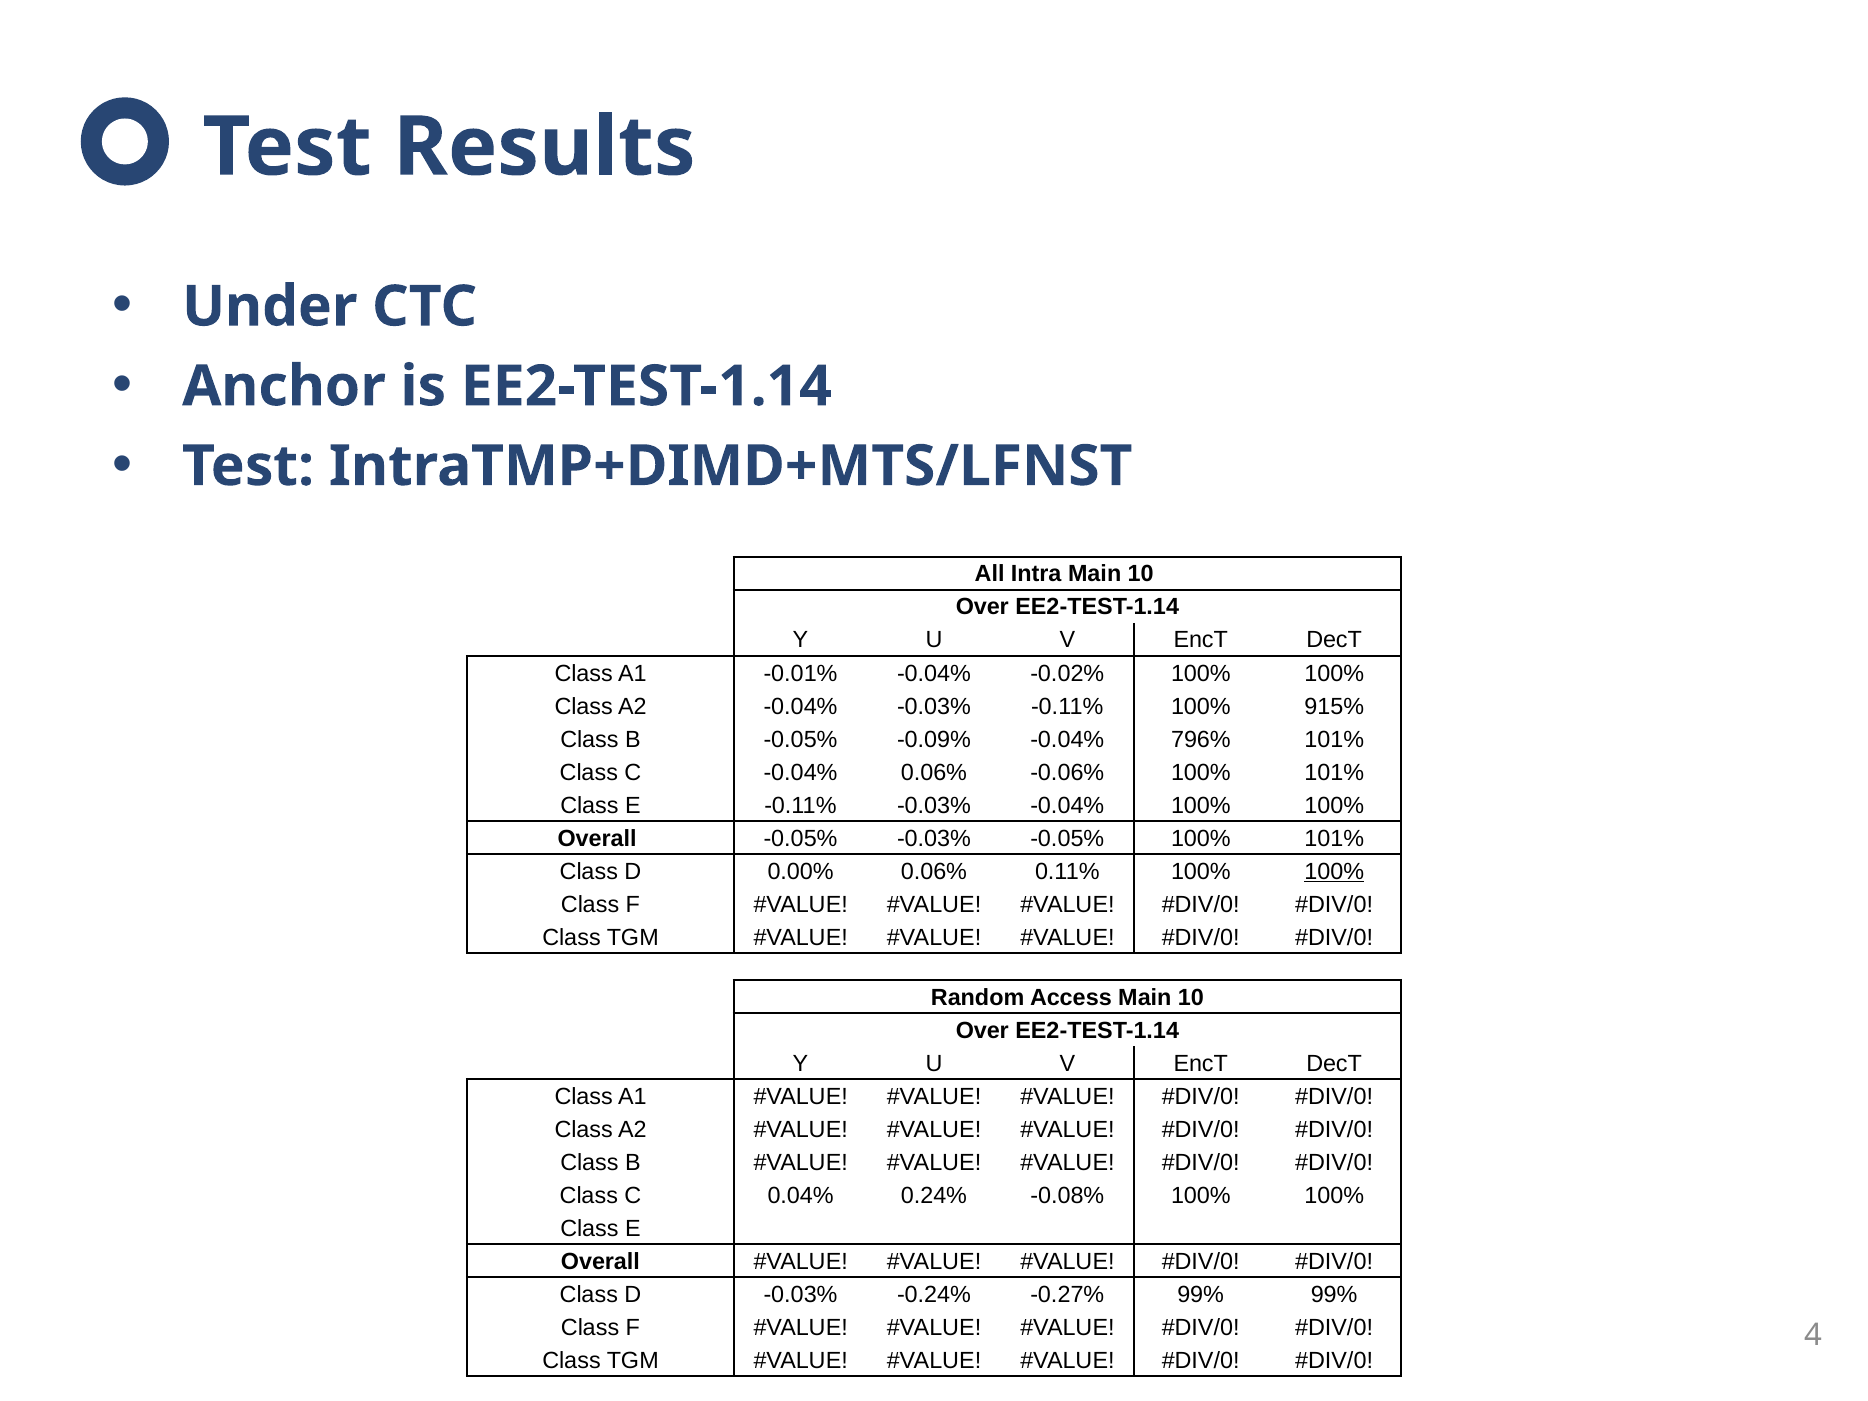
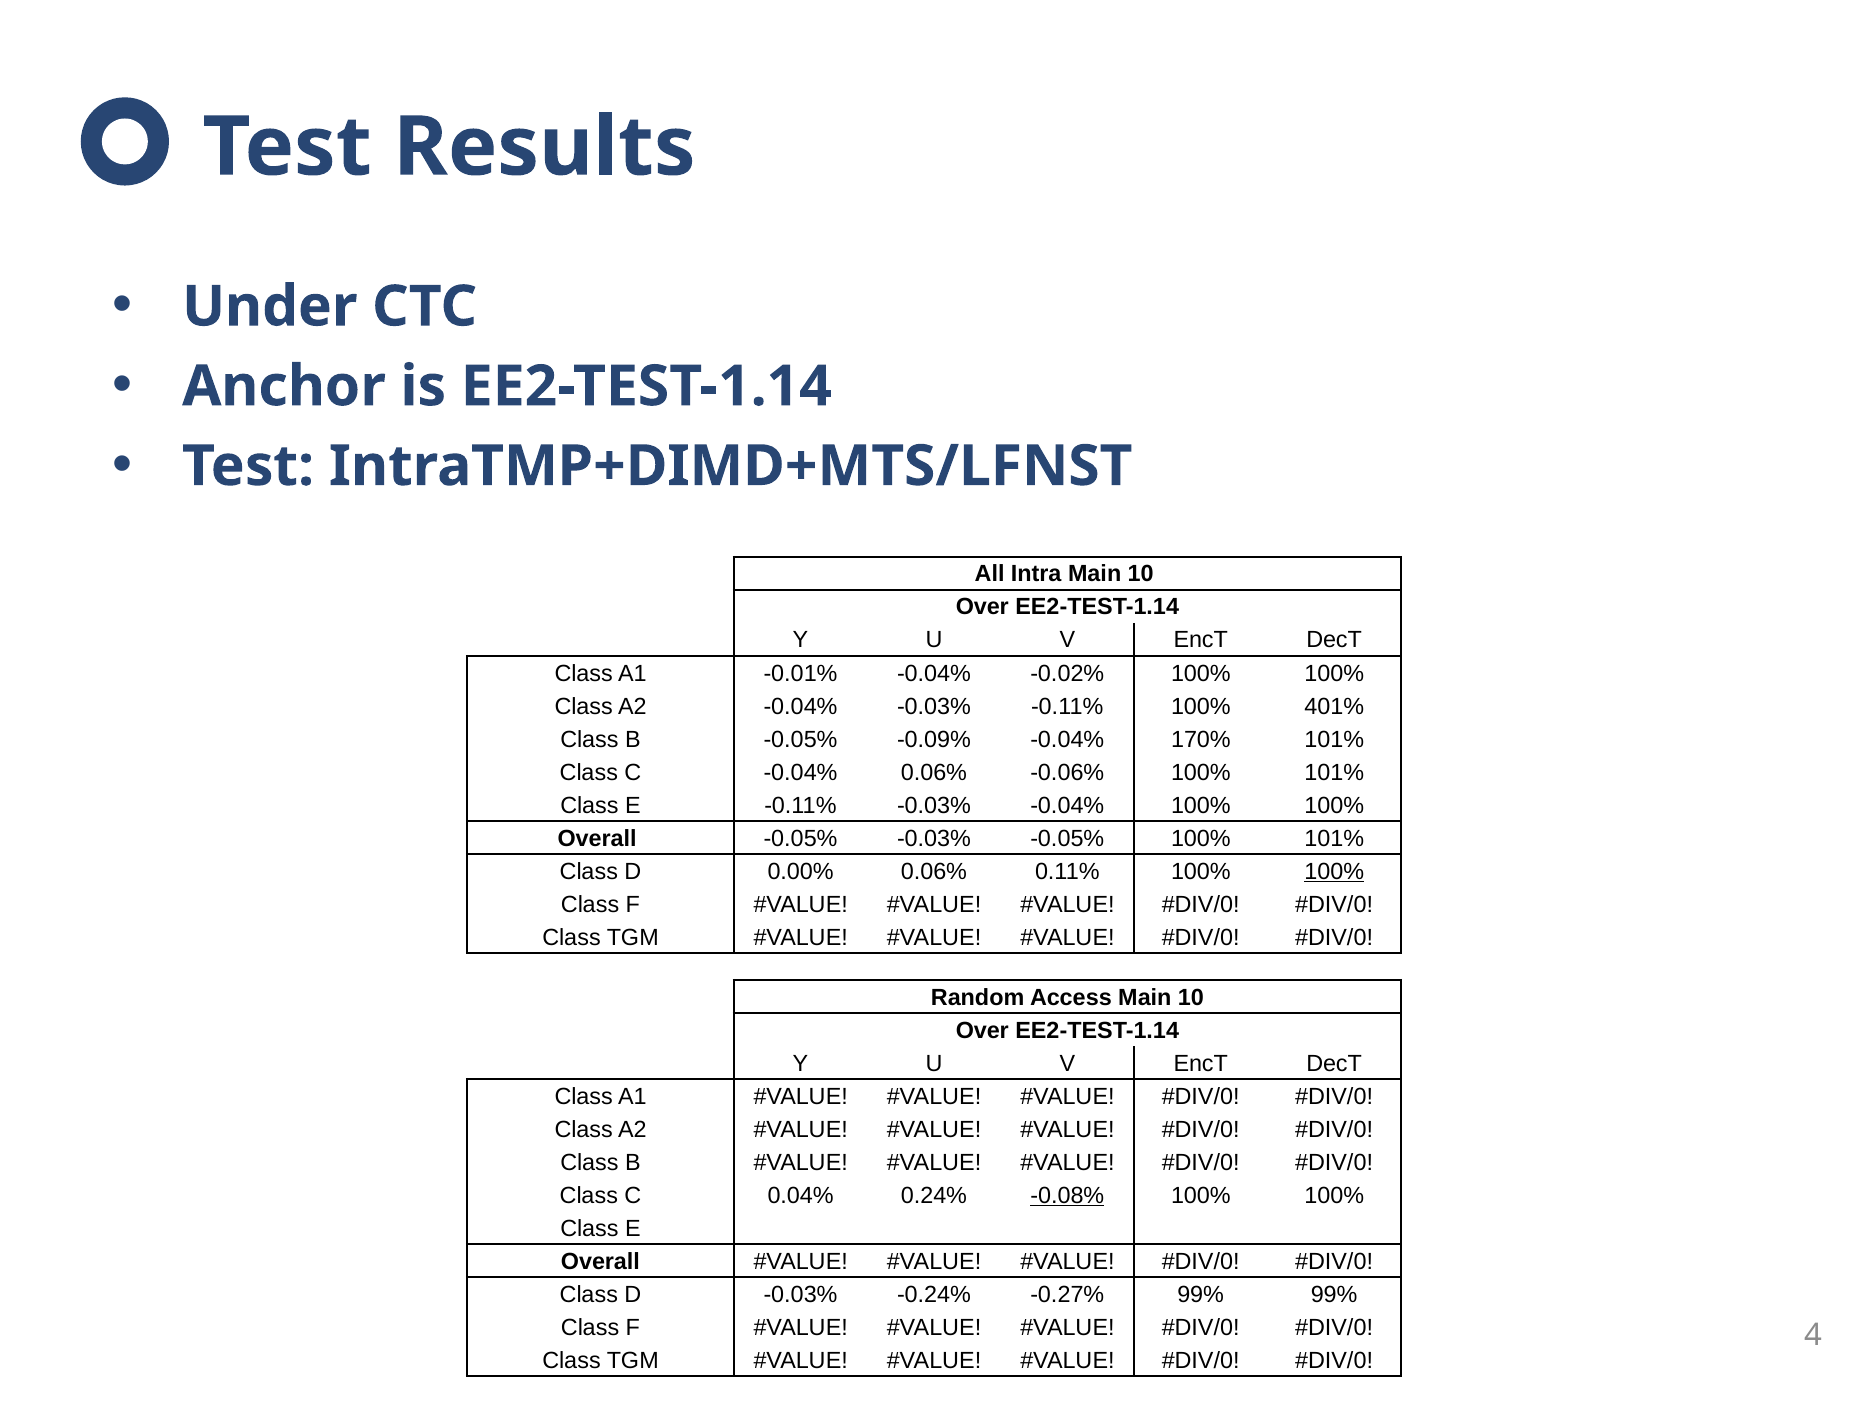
915%: 915% -> 401% (1334, 706)
796%: 796% -> 170% (1201, 739)
-0.08% underline: none -> present (1067, 1195)
